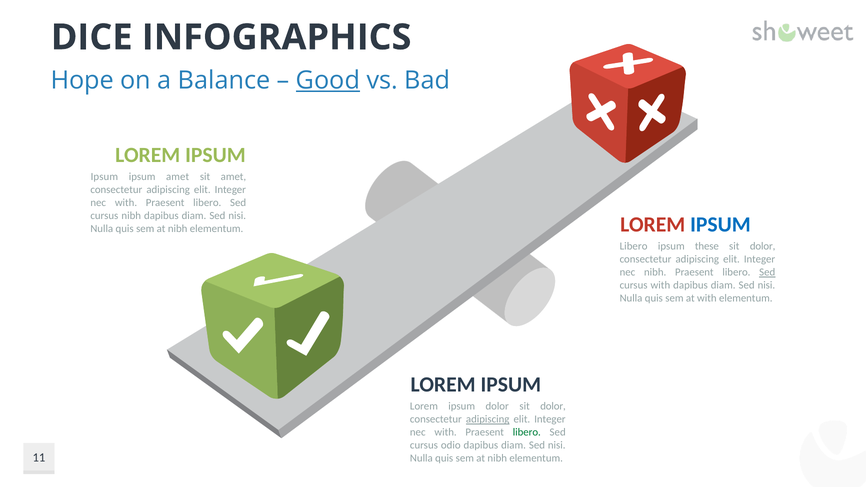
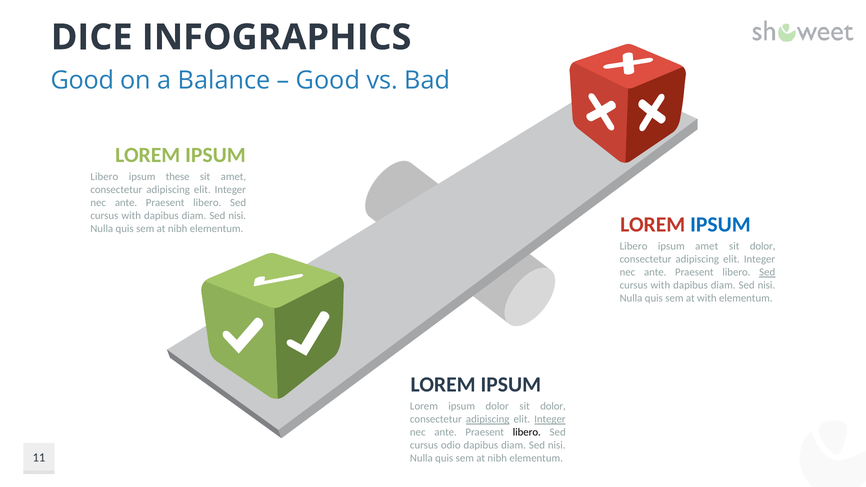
Hope: Hope -> Good (82, 80)
Good underline: present -> none (328, 80)
Ipsum: Ipsum -> Libero (104, 177)
ipsum amet: amet -> these (178, 177)
with: with -> ante (126, 203)
nibh: nibh -> with (131, 216)
ipsum these: these -> amet (707, 246)
nibh: nibh -> ante (655, 272)
Integer underline: none -> present (550, 419)
with: with -> ante (446, 432)
libero colour: green -> black (527, 432)
